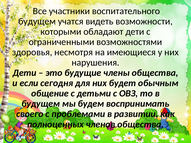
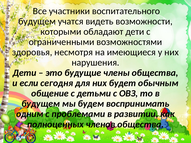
своего: своего -> одним (30, 114)
